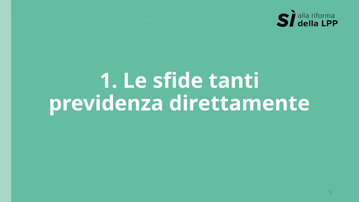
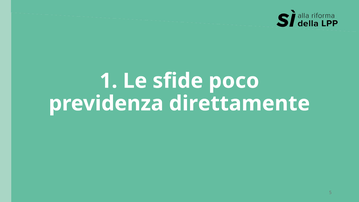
tanti: tanti -> poco (234, 81)
